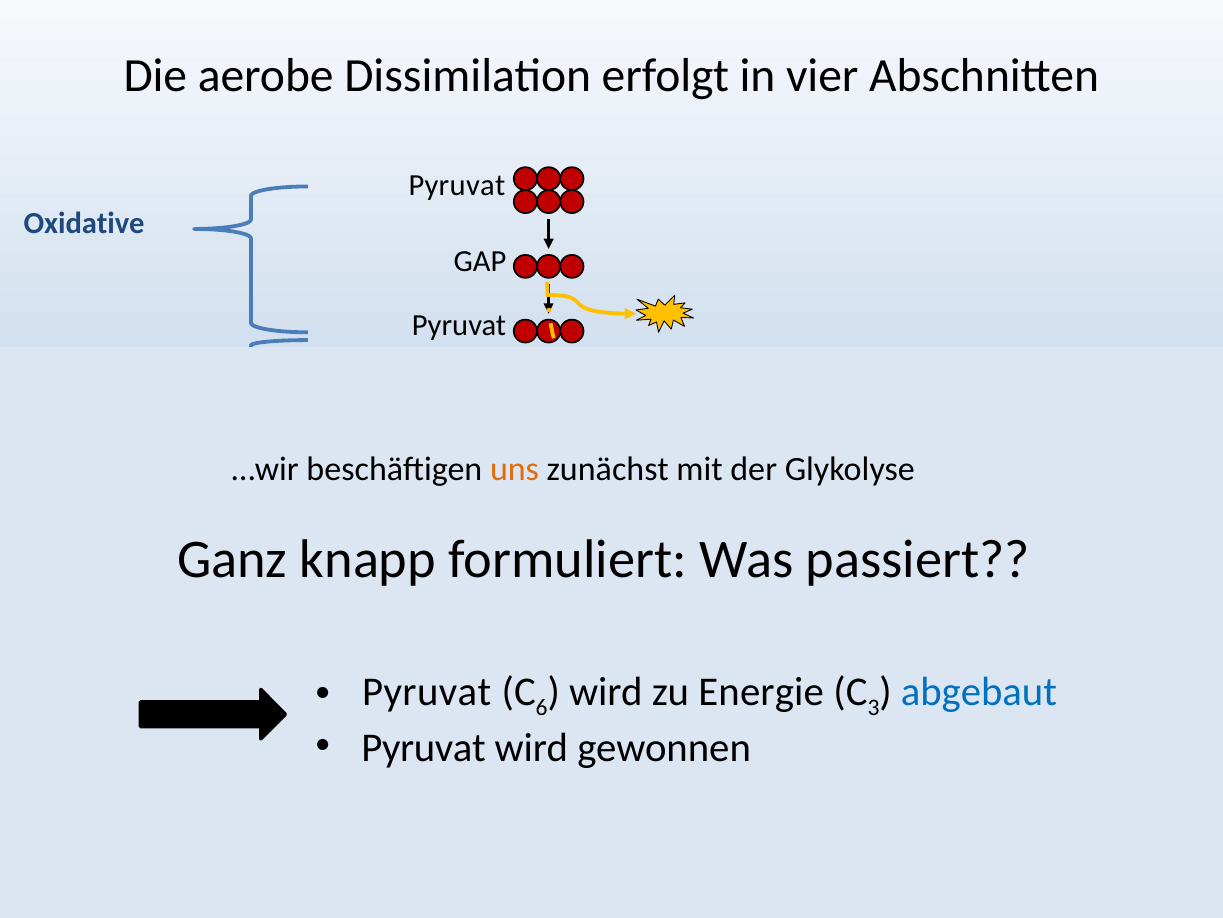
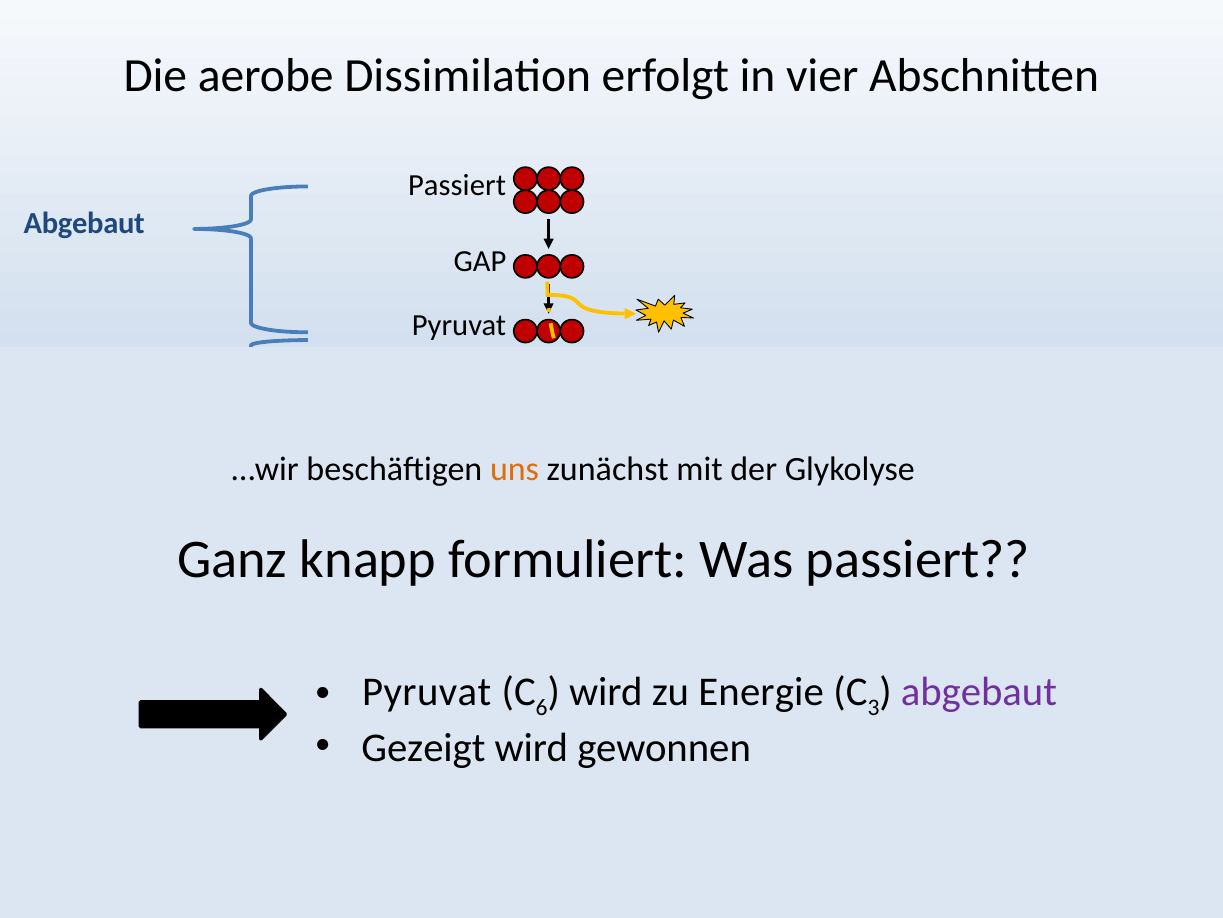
Pyruvat: Pyruvat -> Passiert (457, 185)
Oxidative: Oxidative -> Abgebaut (84, 223)
abgebaut colour: blue -> purple (979, 691)
Pyruvat: Pyruvat -> Gezeigt (423, 747)
